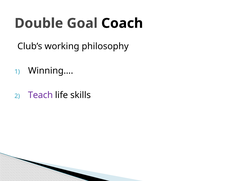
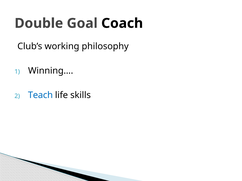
Teach colour: purple -> blue (40, 95)
